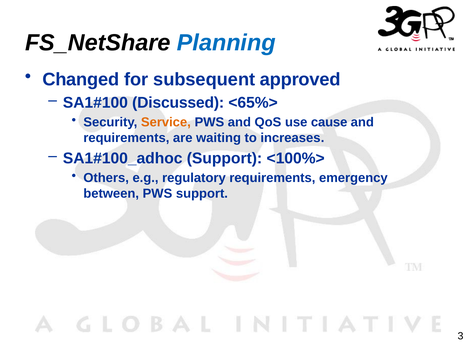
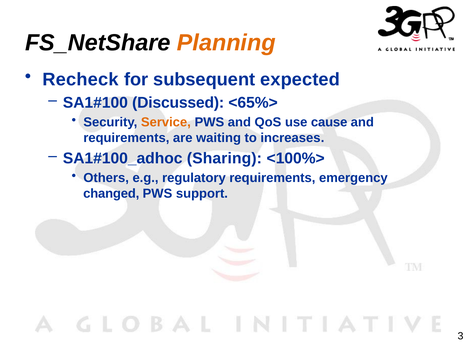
Planning colour: blue -> orange (226, 43)
Changed: Changed -> Recheck (81, 79)
approved: approved -> expected (300, 79)
Support: Support -> Sharing (224, 158)
between: between -> changed (111, 193)
